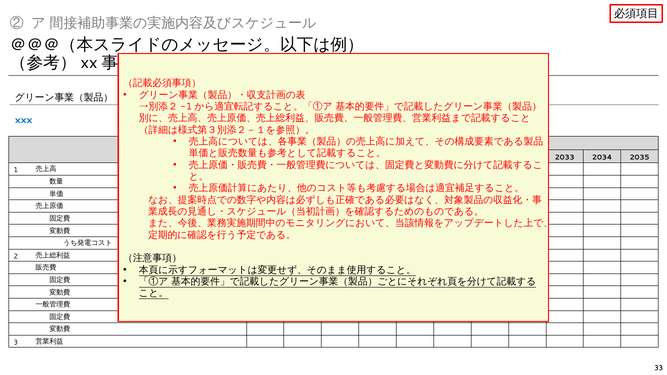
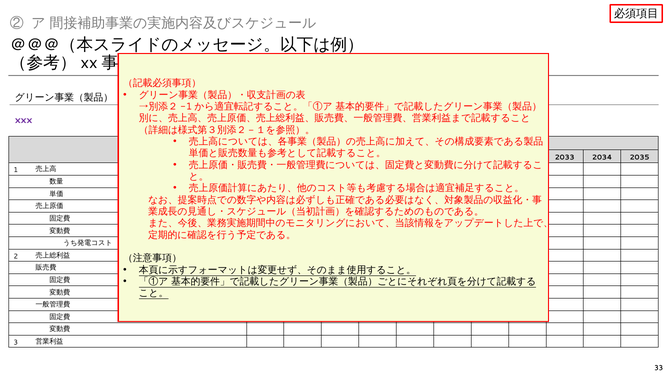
xxx colour: blue -> purple (24, 120)
